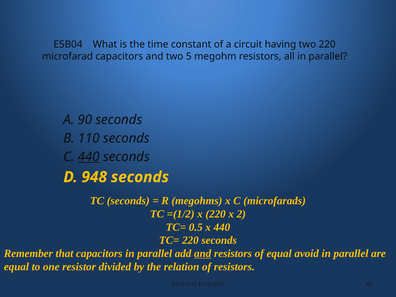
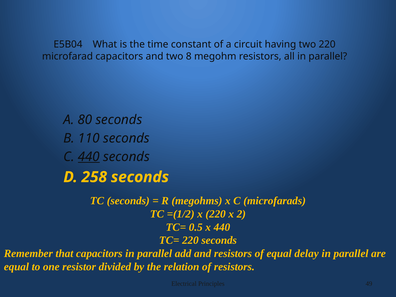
5: 5 -> 8 (189, 56)
90: 90 -> 80 (85, 120)
948: 948 -> 258 (94, 177)
and underline: present -> none (203, 254)
avoid: avoid -> delay (307, 254)
